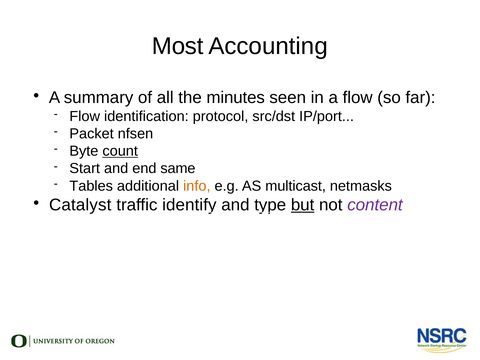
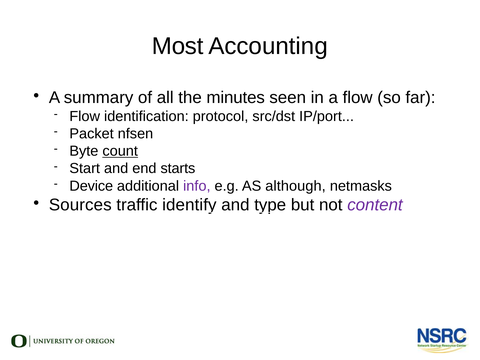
same: same -> starts (178, 168)
Tables: Tables -> Device (91, 186)
info colour: orange -> purple (197, 186)
multicast: multicast -> although (296, 186)
Catalyst: Catalyst -> Sources (80, 205)
but underline: present -> none (303, 205)
